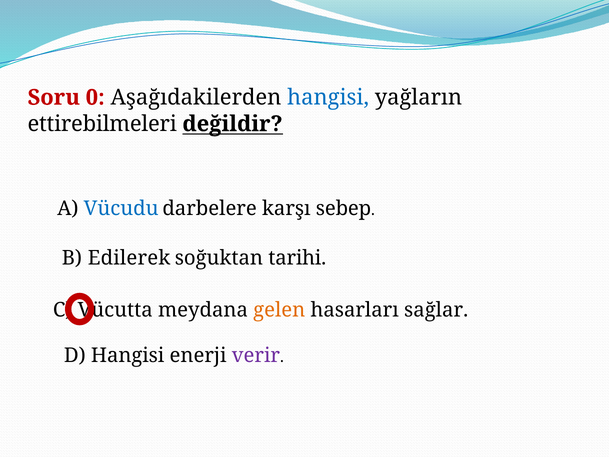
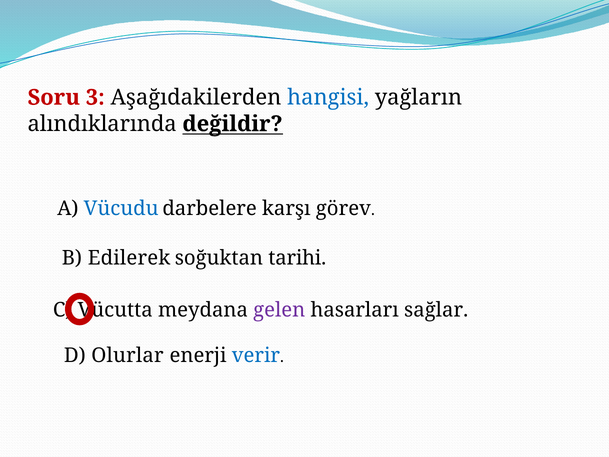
0: 0 -> 3 (95, 97)
ettirebilmeleri: ettirebilmeleri -> alındıklarında (102, 124)
sebep: sebep -> görev (343, 208)
gelen colour: orange -> purple (279, 310)
D Hangisi: Hangisi -> Olurlar (128, 355)
verir colour: purple -> blue (256, 355)
